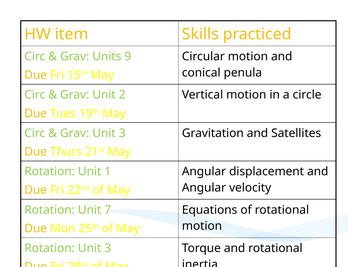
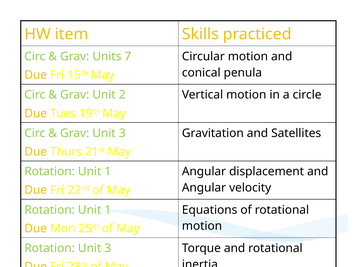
9: 9 -> 7 (128, 56)
7: 7 -> 1 (108, 210)
